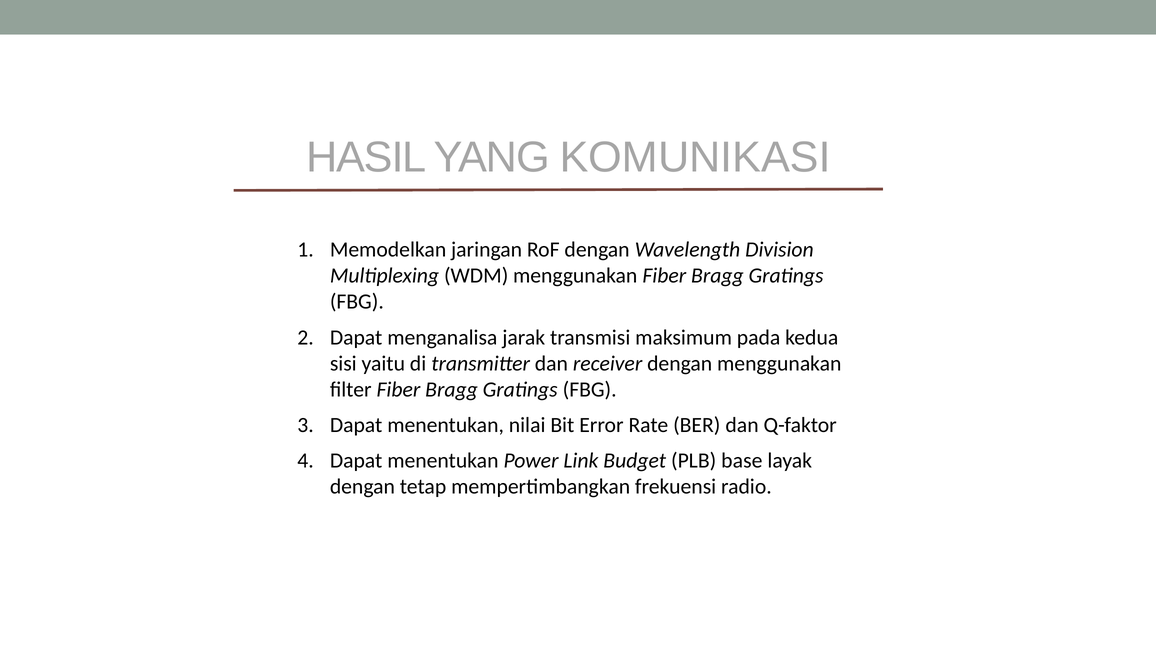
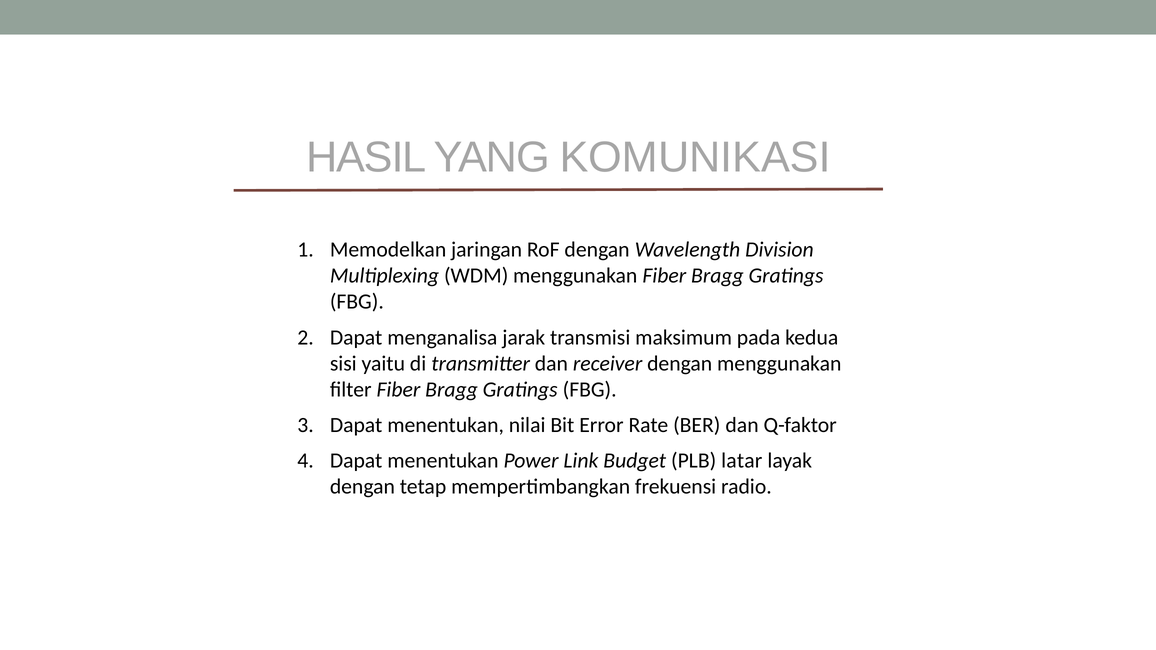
base: base -> latar (742, 461)
